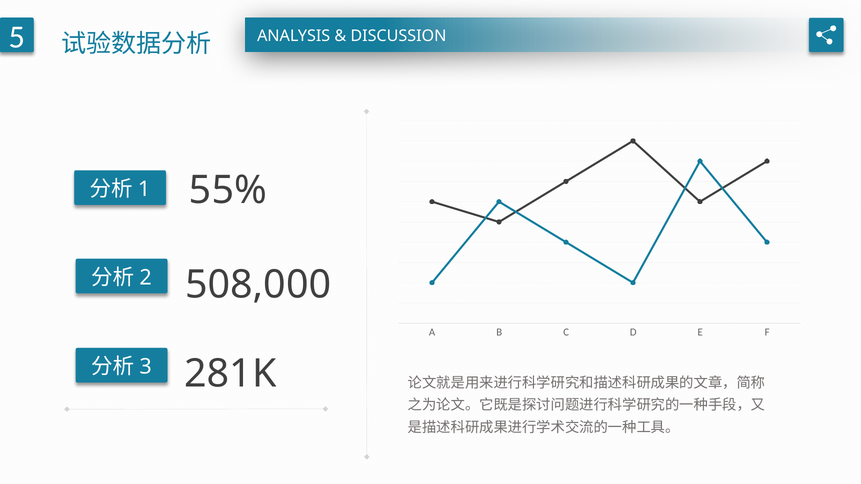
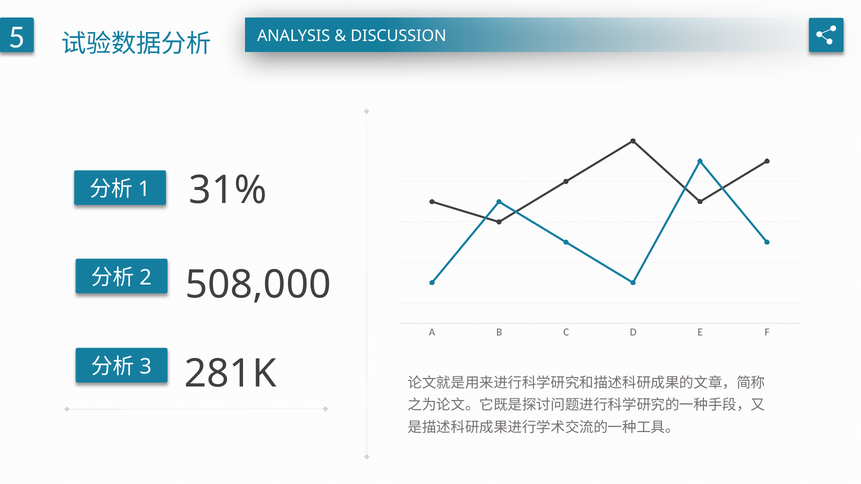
55%: 55% -> 31% (228, 190)
